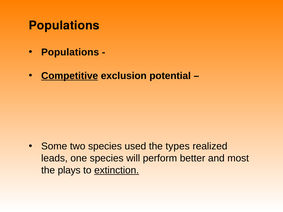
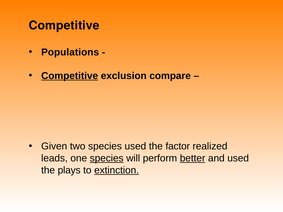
Populations: Populations -> Competitive (64, 26)
potential: potential -> compare (170, 76)
Some: Some -> Given (54, 146)
types: types -> factor (178, 146)
species underline: none -> present (107, 158)
better underline: none -> present (193, 158)
and most: most -> used (238, 158)
